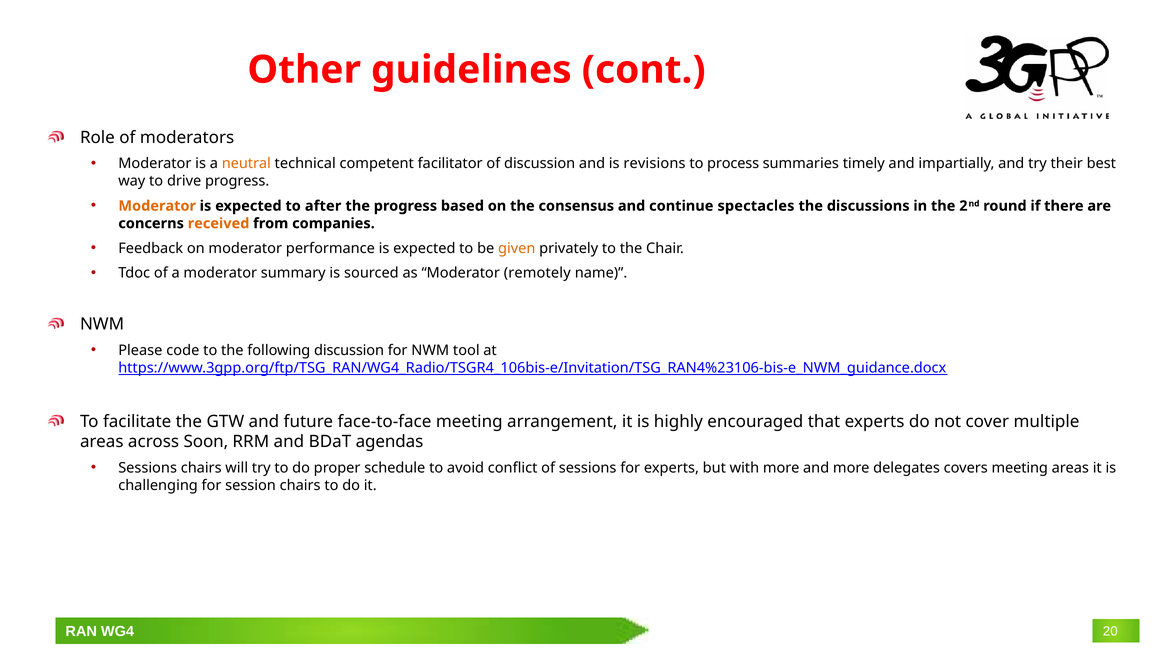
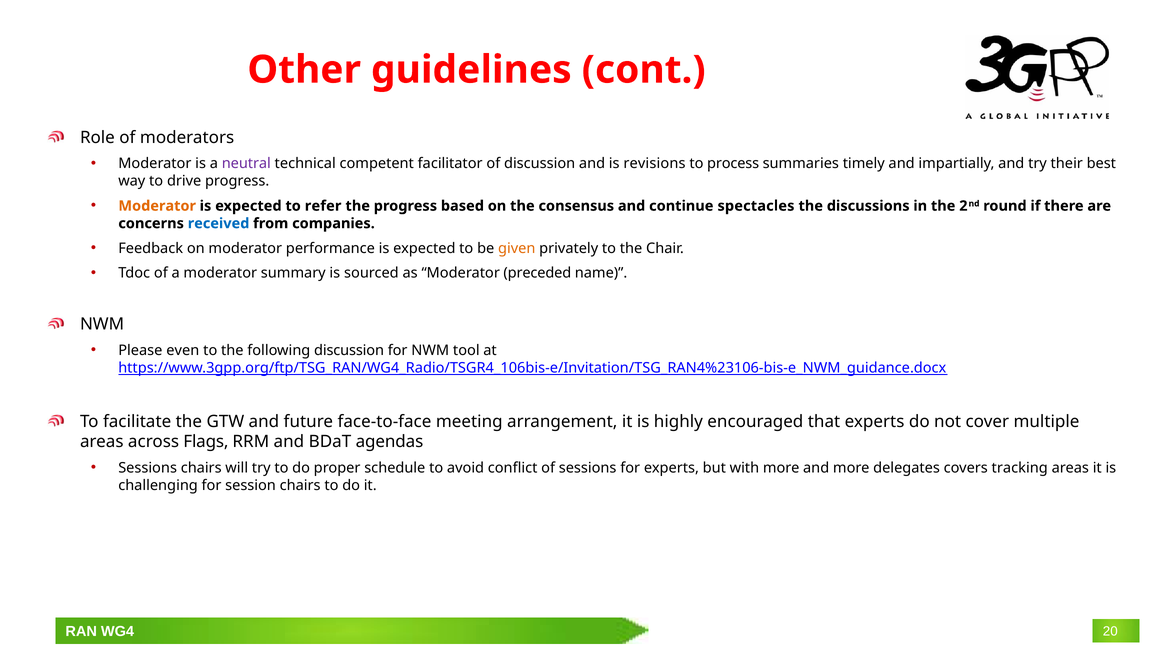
neutral colour: orange -> purple (246, 164)
after: after -> refer (323, 206)
received colour: orange -> blue (219, 224)
remotely: remotely -> preceded (537, 273)
code: code -> even (183, 351)
Soon: Soon -> Flags (206, 442)
covers meeting: meeting -> tracking (1020, 468)
